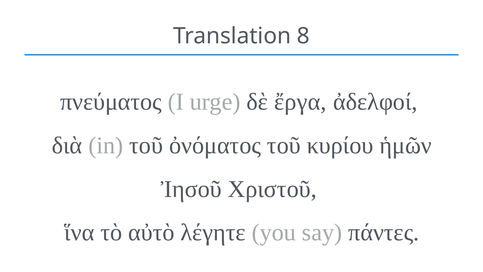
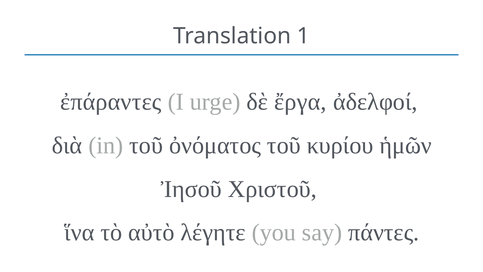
8: 8 -> 1 (303, 36)
πνεύματος: πνεύματος -> ἐπάραντες (111, 102)
